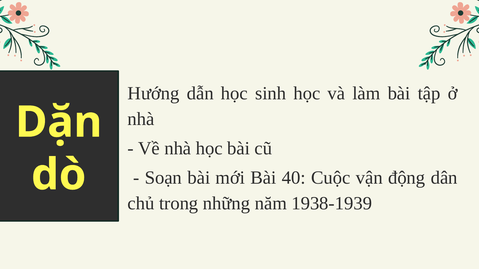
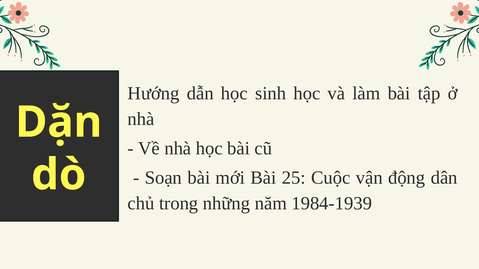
40: 40 -> 25 (294, 178)
1938-1939: 1938-1939 -> 1984-1939 (332, 204)
